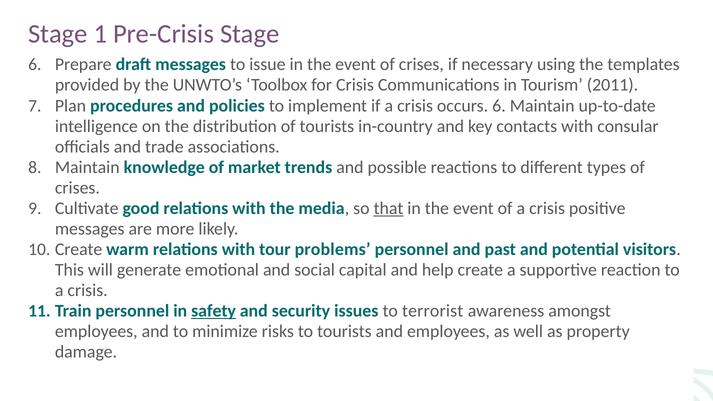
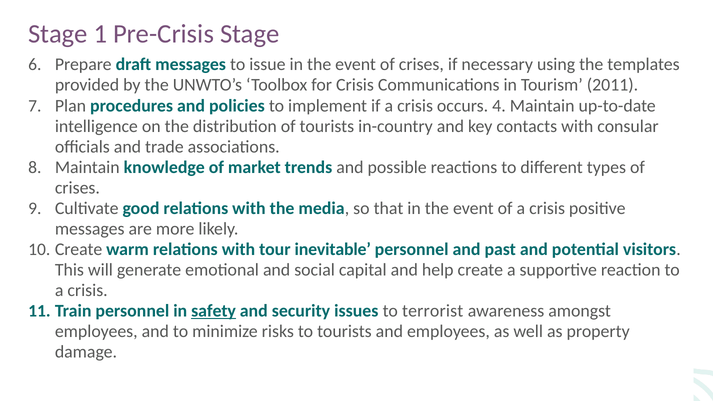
occurs 6: 6 -> 4 (499, 106)
that underline: present -> none (389, 208)
problems: problems -> inevitable (333, 249)
